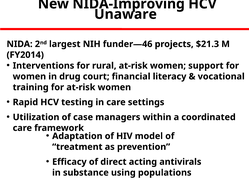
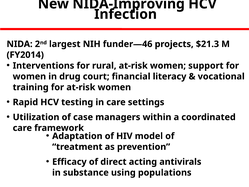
Unaware: Unaware -> Infection (126, 14)
